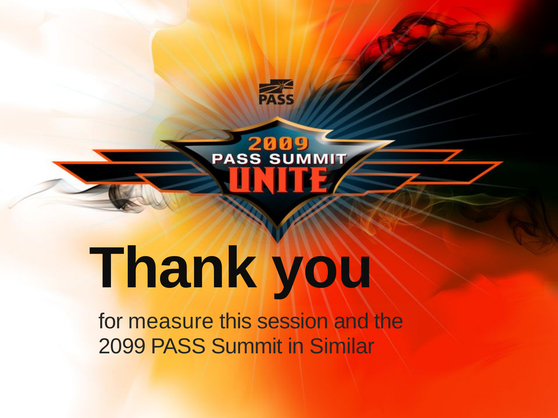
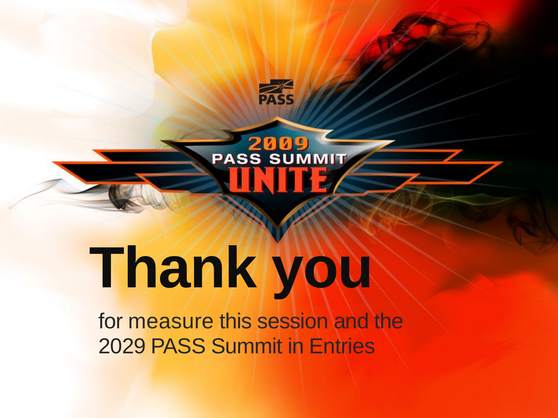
2099: 2099 -> 2029 (122, 347)
Similar: Similar -> Entries (342, 347)
